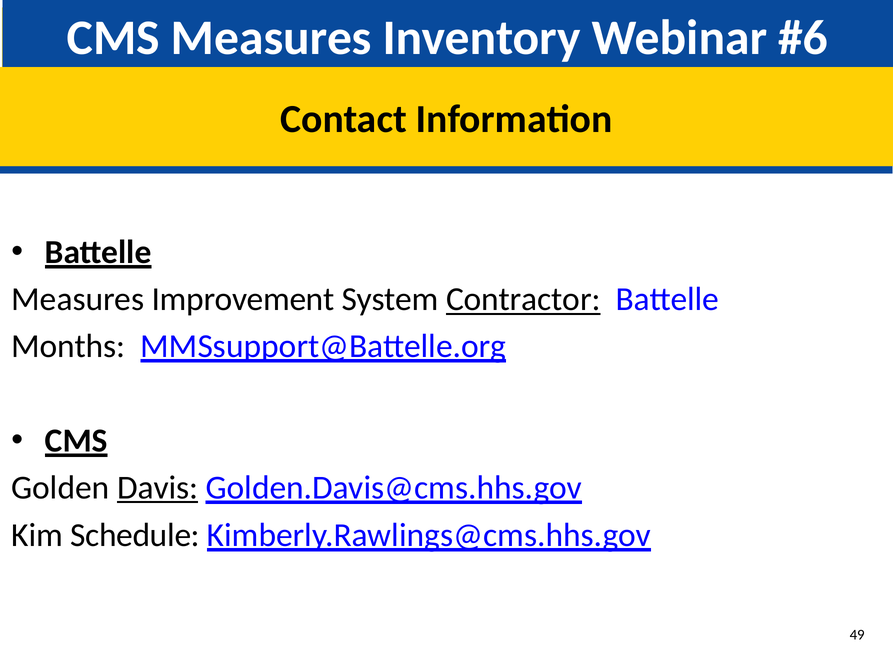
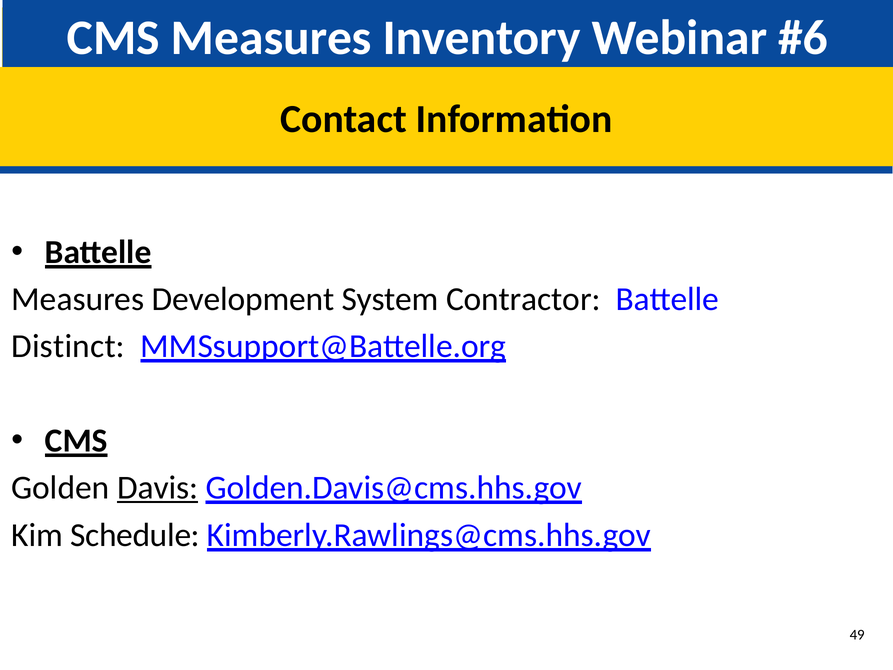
Improvement: Improvement -> Development (243, 299)
Contractor underline: present -> none (523, 299)
Months: Months -> Distinct (68, 346)
